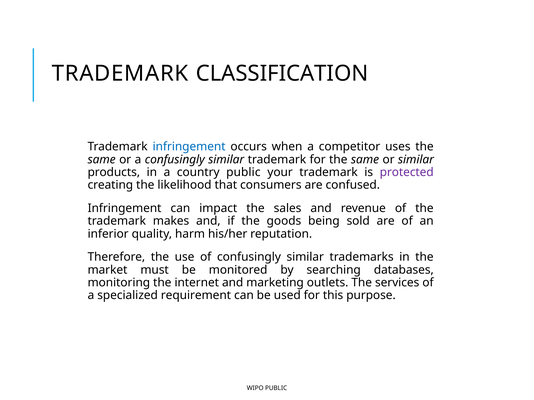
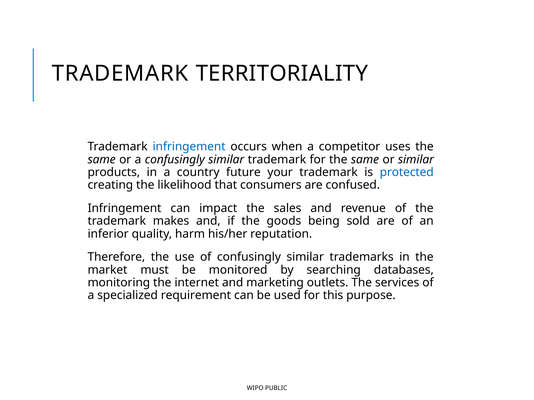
CLASSIFICATION: CLASSIFICATION -> TERRITORIALITY (282, 74)
country public: public -> future (243, 173)
protected colour: purple -> blue (407, 173)
